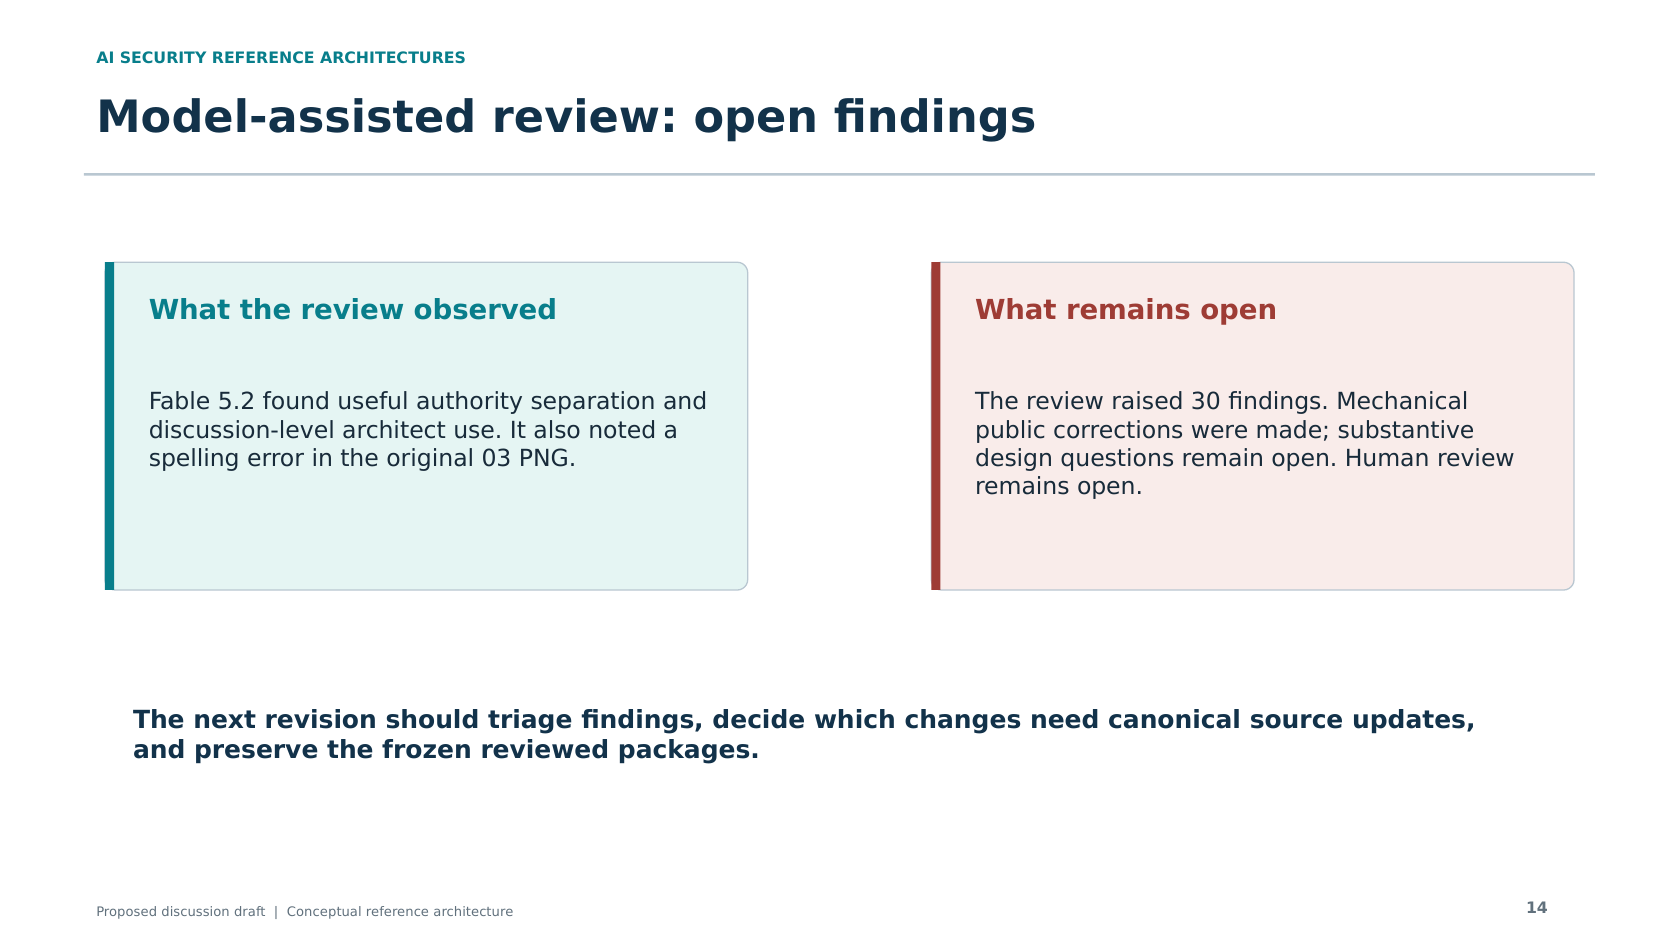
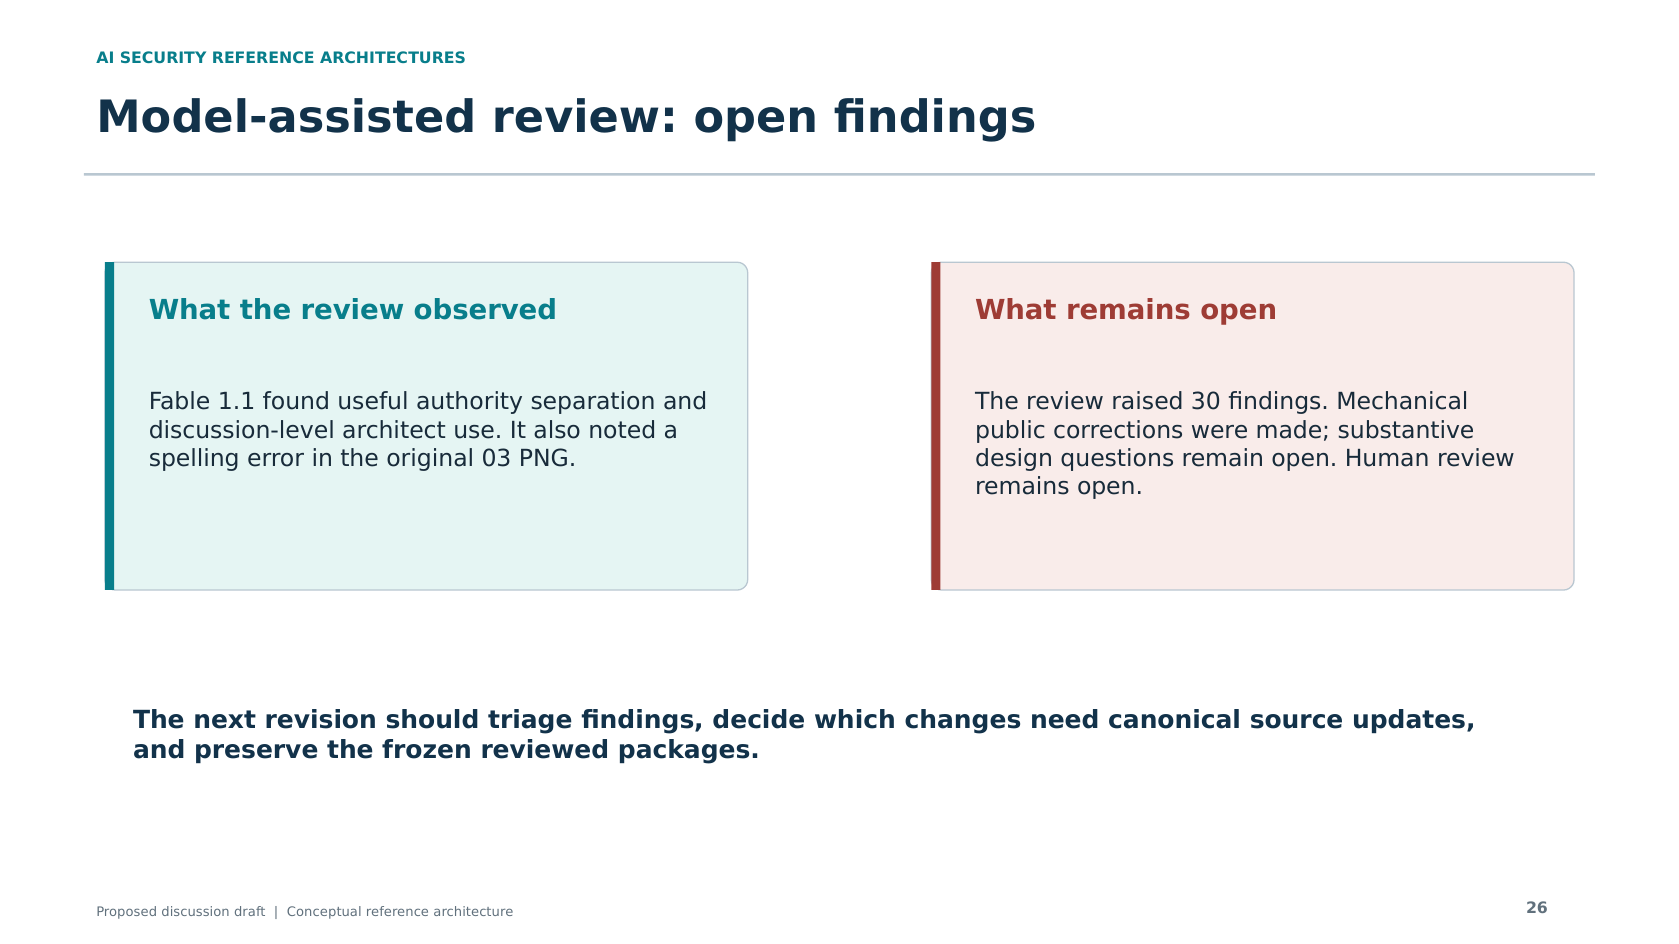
5.2: 5.2 -> 1.1 (237, 402)
14: 14 -> 26 (1537, 909)
